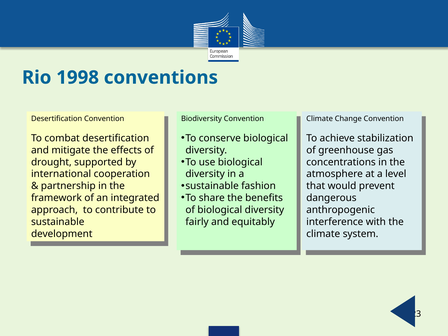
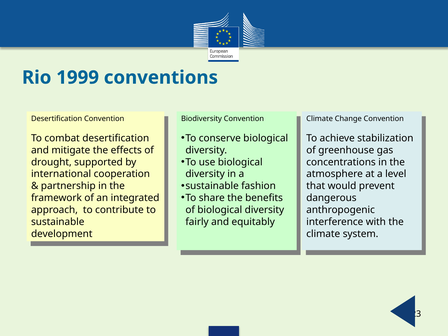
1998: 1998 -> 1999 (78, 78)
